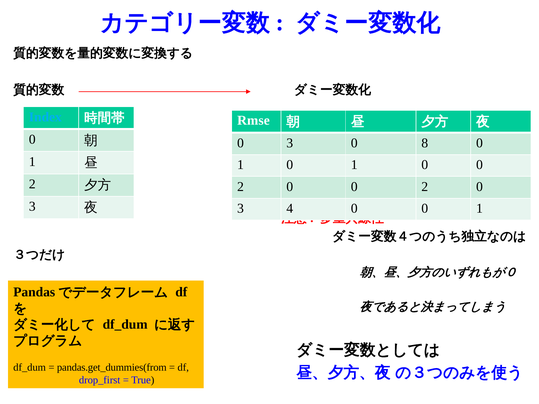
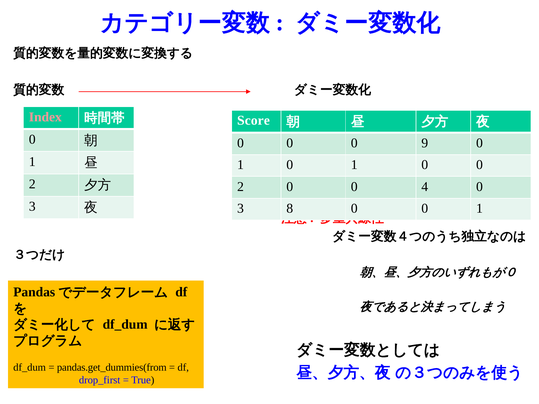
Index colour: light blue -> pink (45, 117)
Rmse: Rmse -> Score (253, 121)
3: 3 -> 0 (290, 143)
8: 8 -> 9 (425, 143)
2 0 0 2: 2 -> 4 (425, 187)
4: 4 -> 8 (290, 209)
